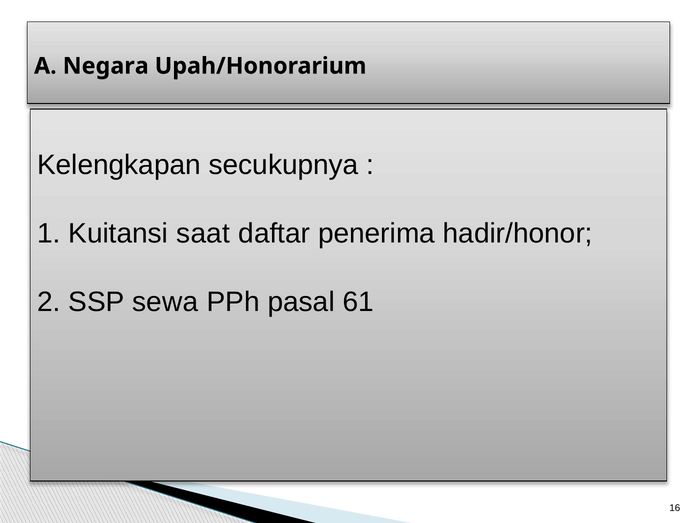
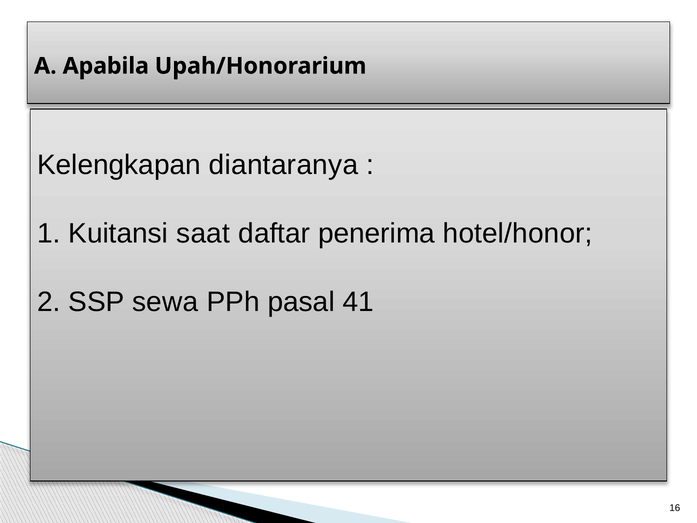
Negara: Negara -> Apabila (106, 66)
secukupnya: secukupnya -> diantaranya (284, 165)
hadir/honor: hadir/honor -> hotel/honor (518, 233)
61: 61 -> 41 (358, 302)
